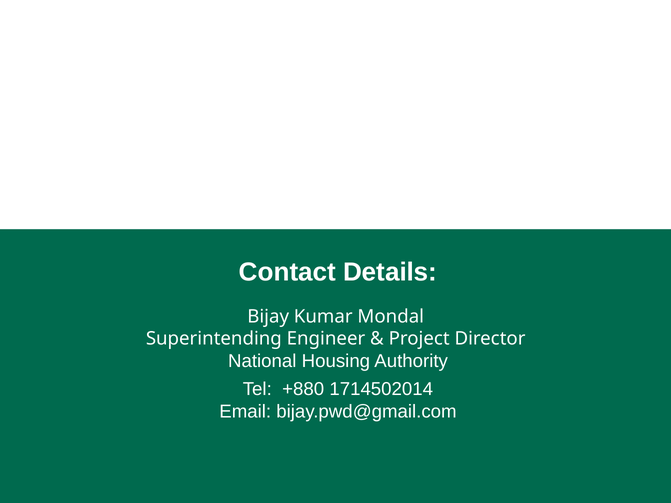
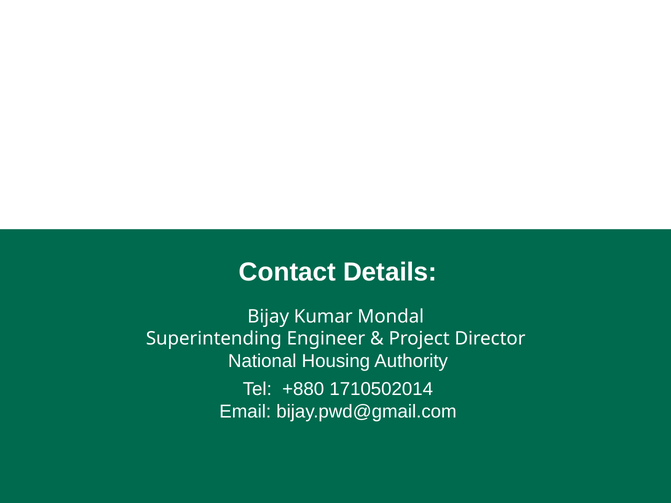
1714502014: 1714502014 -> 1710502014 (381, 389)
